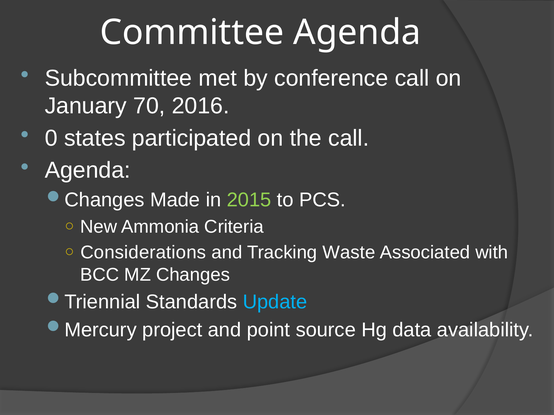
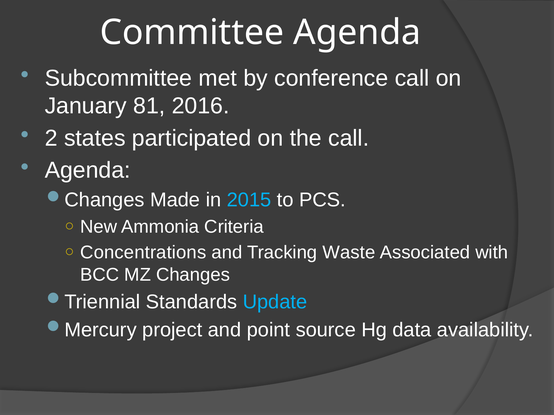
70: 70 -> 81 (149, 106)
0: 0 -> 2 (51, 138)
2015 colour: light green -> light blue (249, 200)
Considerations: Considerations -> Concentrations (143, 253)
